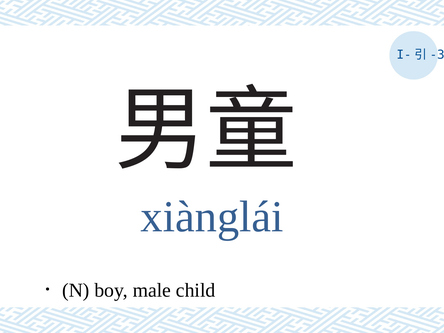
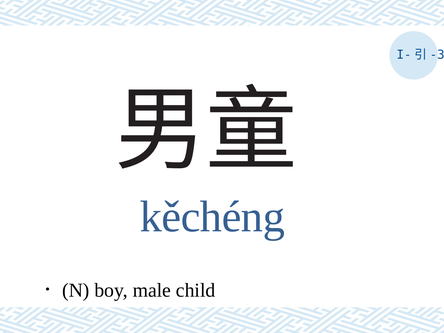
xiànglái: xiànglái -> kěchéng (212, 217)
